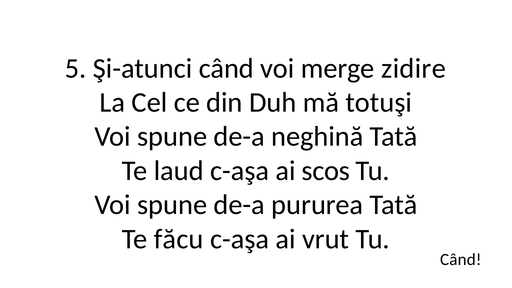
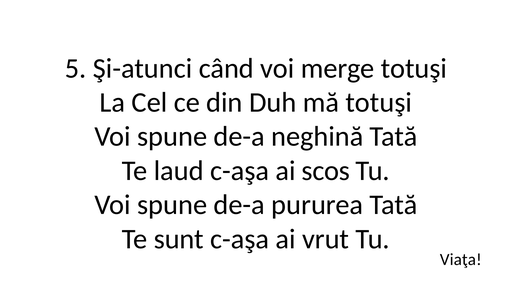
merge zidire: zidire -> totuşi (414, 68)
făcu: făcu -> sunt (179, 239)
Când: Când -> Viaţa (461, 260)
